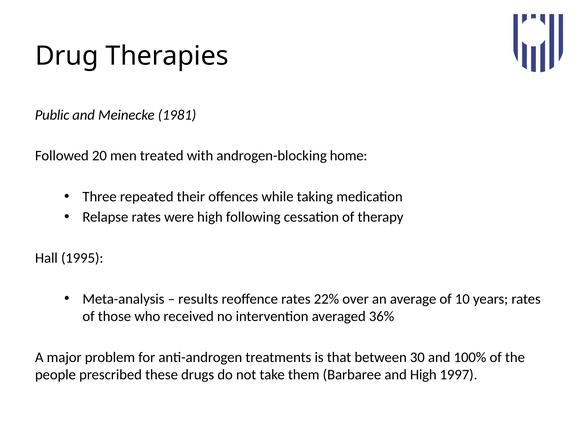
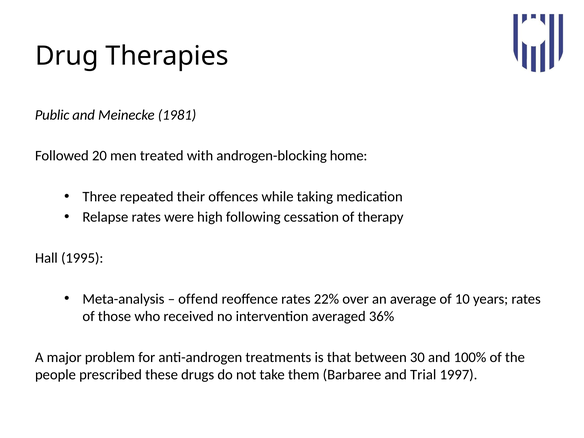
results: results -> offend (198, 299)
and High: High -> Trial (423, 375)
